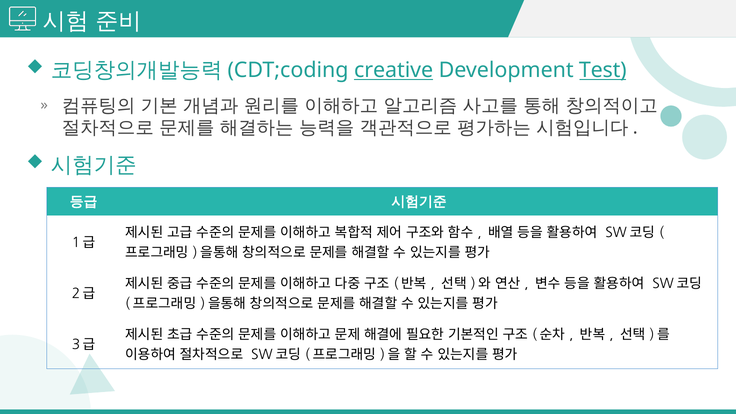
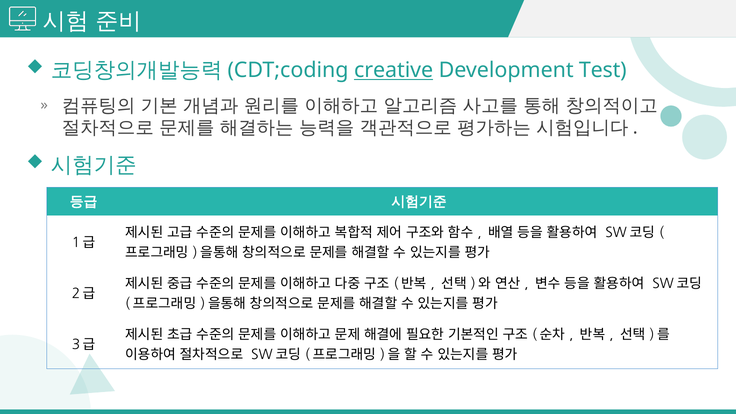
Test underline: present -> none (603, 70)
